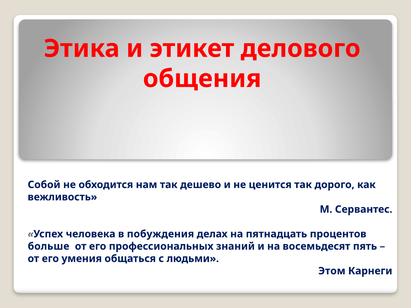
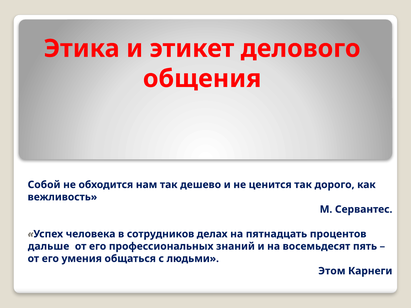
побуждения: побуждения -> сотрудников (161, 234)
больше: больше -> дальше (49, 246)
